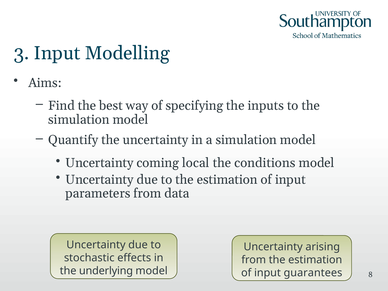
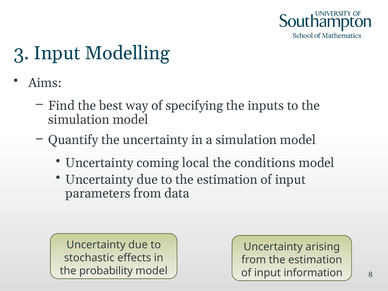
underlying: underlying -> probability (106, 271)
guarantees: guarantees -> information (313, 273)
